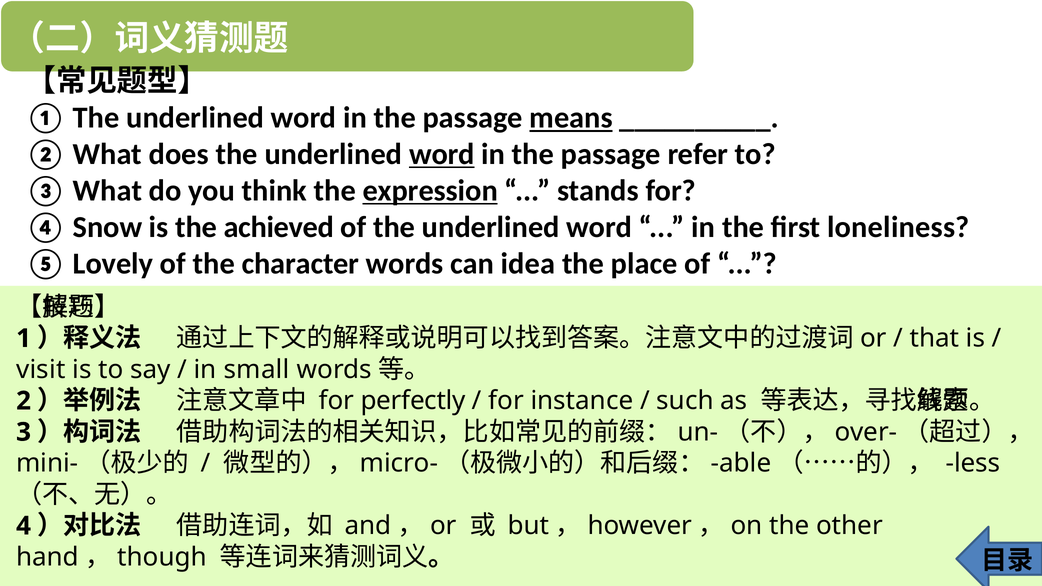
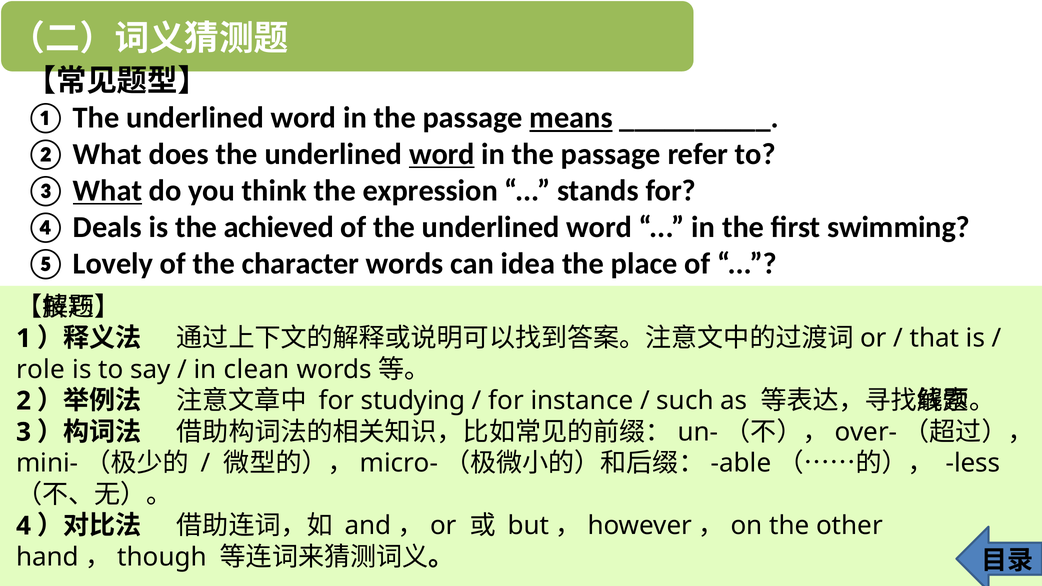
What underline: none -> present (108, 191)
expression underline: present -> none (430, 191)
Snow: Snow -> Deals (107, 227)
loneliness: loneliness -> swimming (899, 227)
visit: visit -> role (41, 370)
small: small -> clean (257, 370)
perfectly: perfectly -> studying (413, 401)
